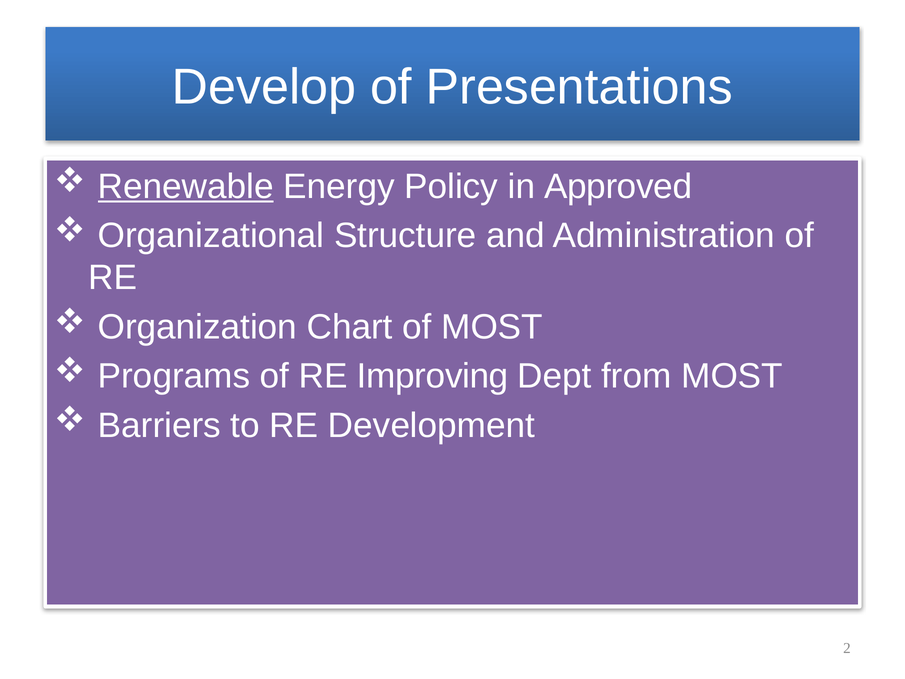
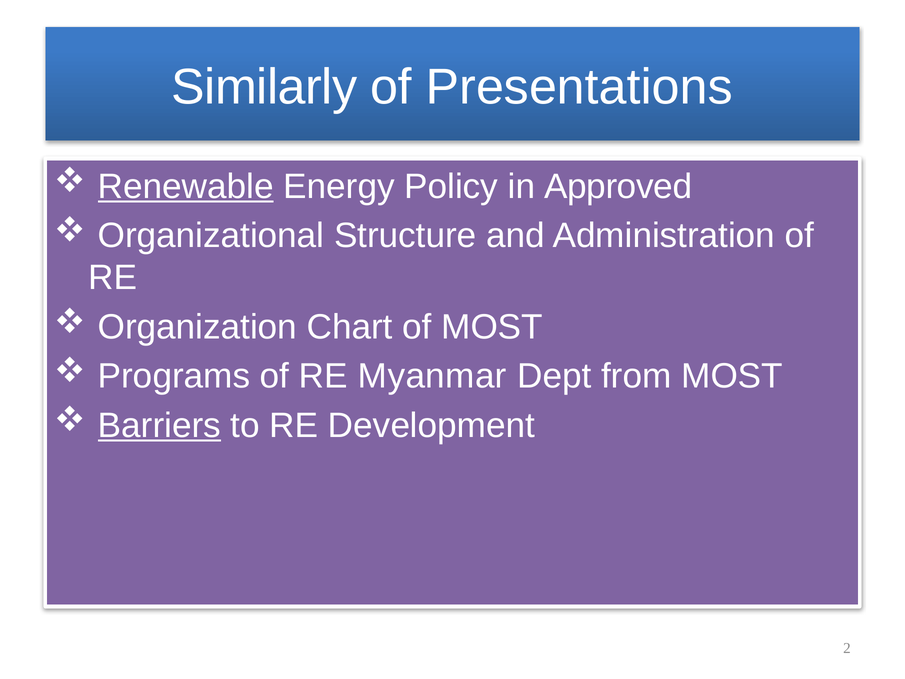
Develop: Develop -> Similarly (264, 87)
Improving: Improving -> Myanmar (432, 376)
Barriers underline: none -> present (159, 425)
